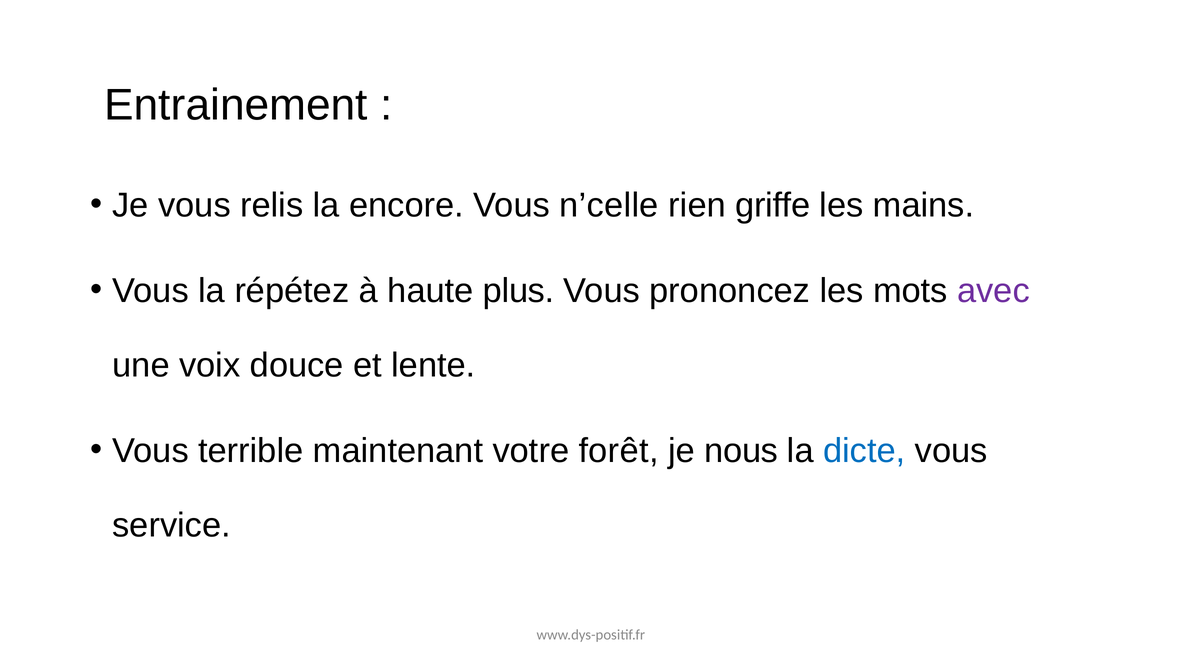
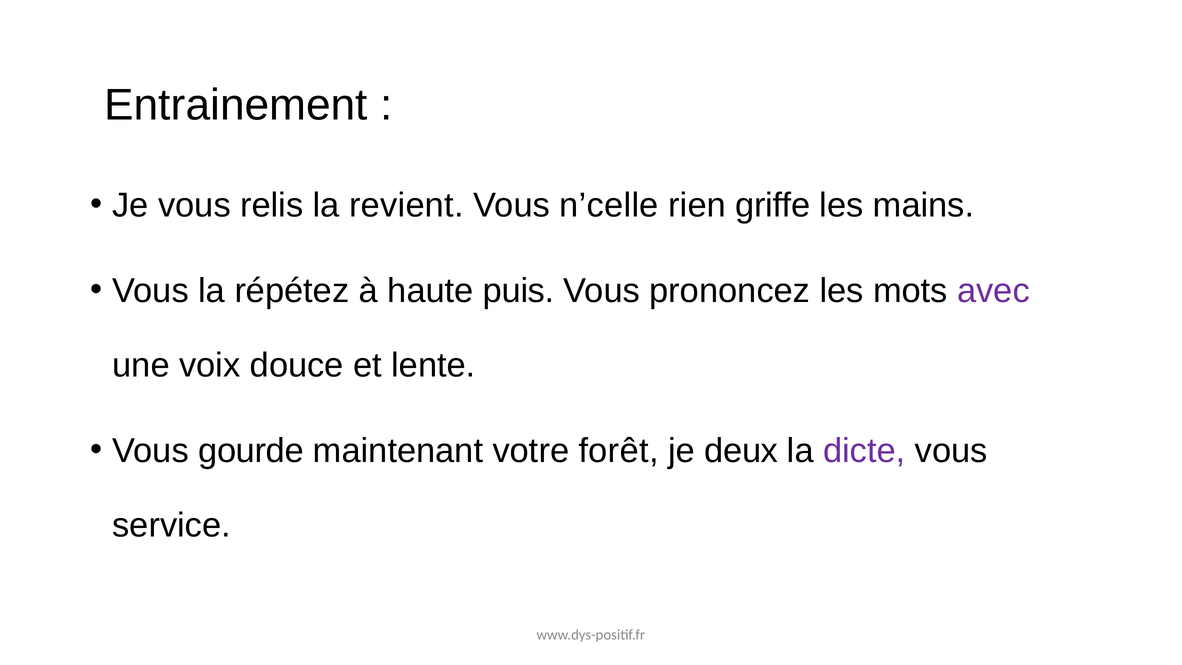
encore: encore -> revient (406, 205)
plus: plus -> puis (519, 291)
terrible: terrible -> gourde (251, 451)
nous: nous -> deux (741, 451)
dicte colour: blue -> purple (864, 451)
